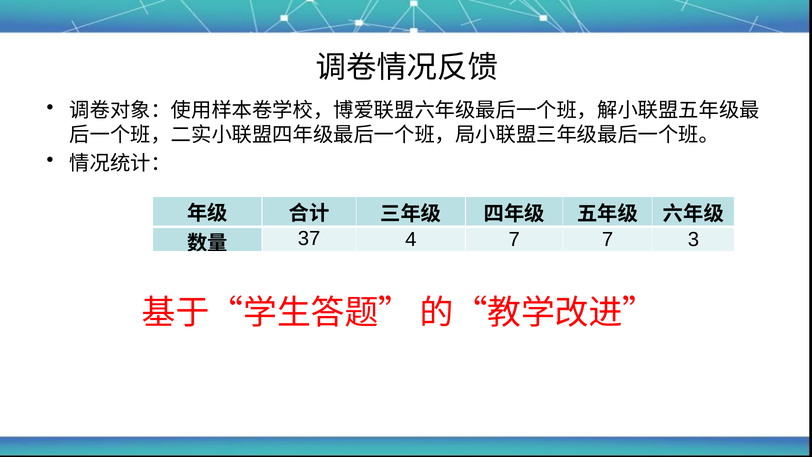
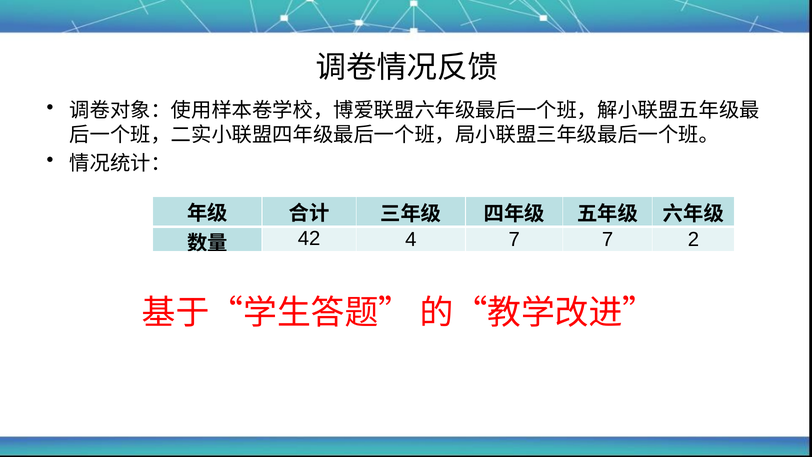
37: 37 -> 42 (309, 238)
3: 3 -> 2 (693, 239)
